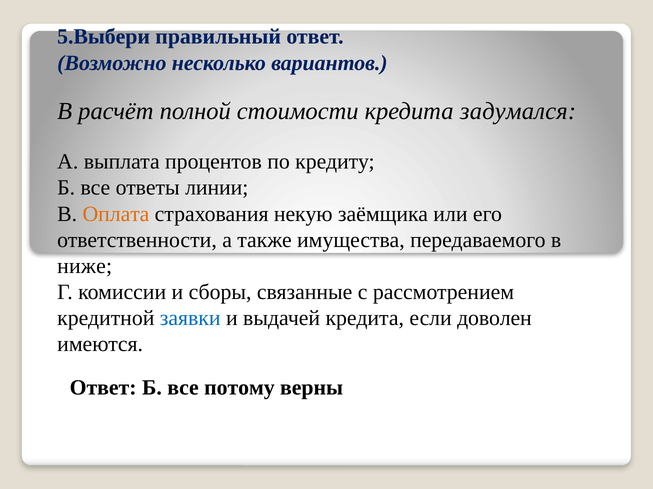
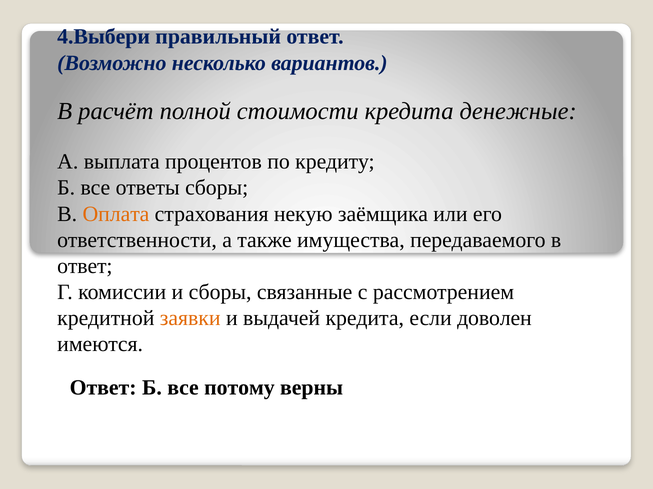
5.Выбери: 5.Выбери -> 4.Выбери (104, 37)
задумался: задумался -> денежные (518, 112)
ответы линии: линии -> сборы (217, 188)
ниже: ниже -> ответ (85, 266)
заявки colour: blue -> orange (190, 319)
